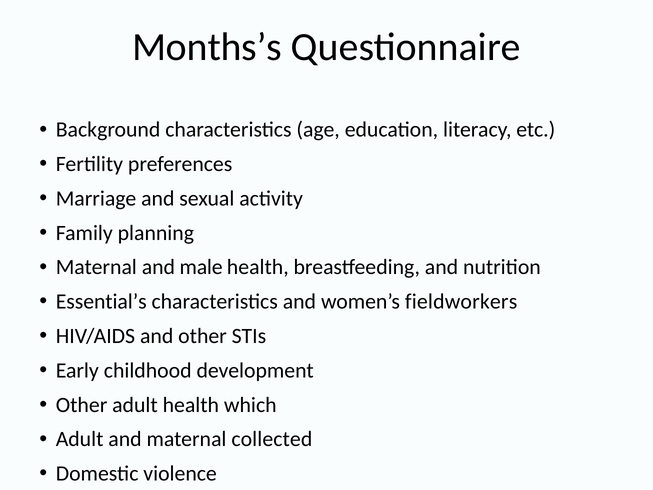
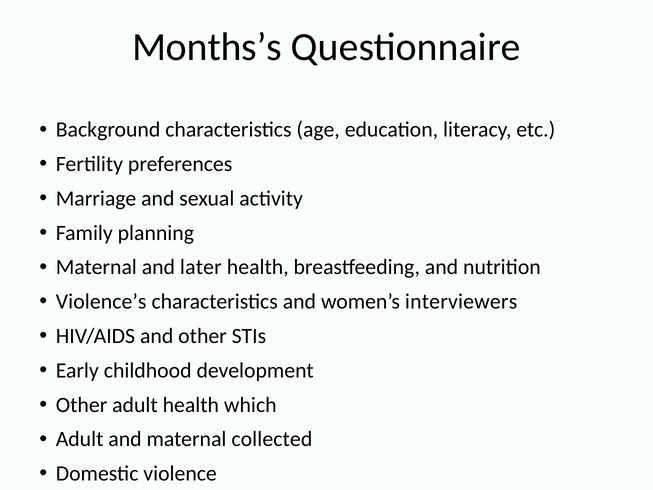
male: male -> later (201, 267)
Essential’s: Essential’s -> Violence’s (101, 301)
fieldworkers: fieldworkers -> interviewers (461, 301)
